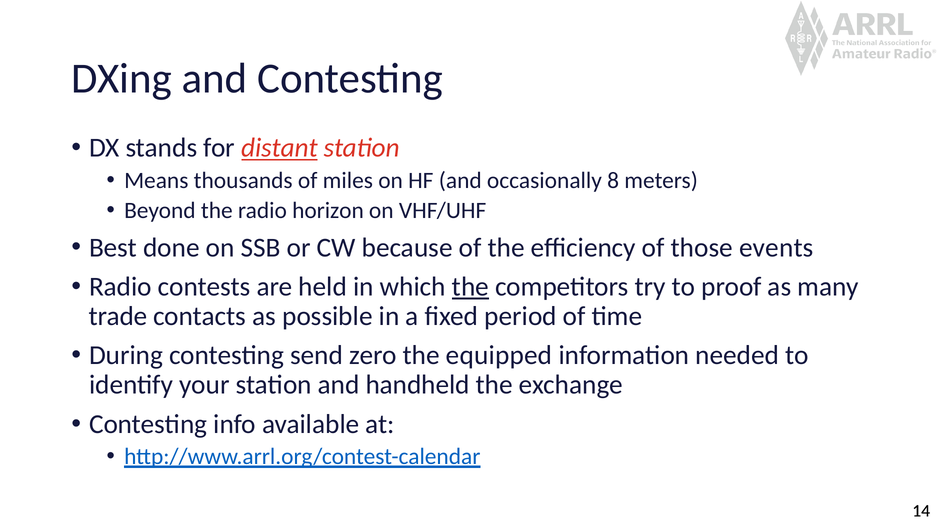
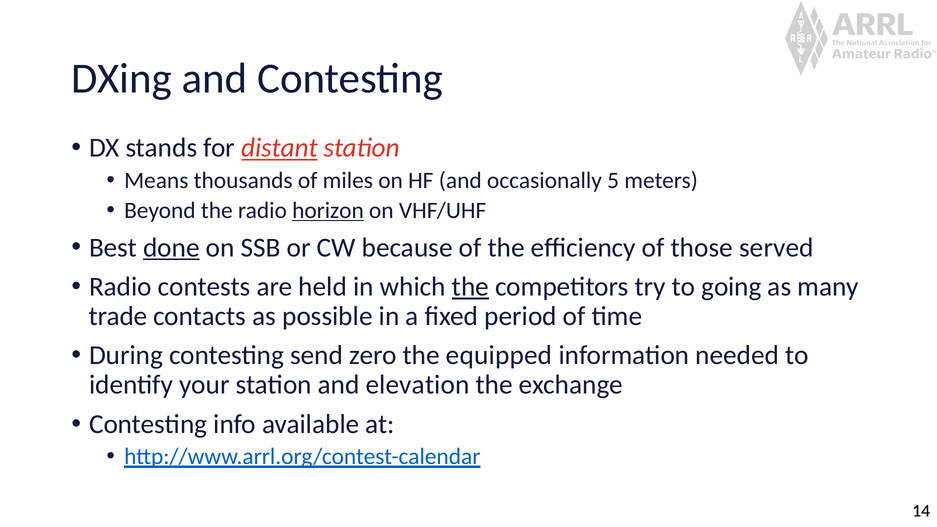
8: 8 -> 5 (613, 180)
horizon underline: none -> present (328, 210)
done underline: none -> present (171, 248)
events: events -> served (776, 248)
proof: proof -> going (731, 287)
handheld: handheld -> elevation (418, 385)
